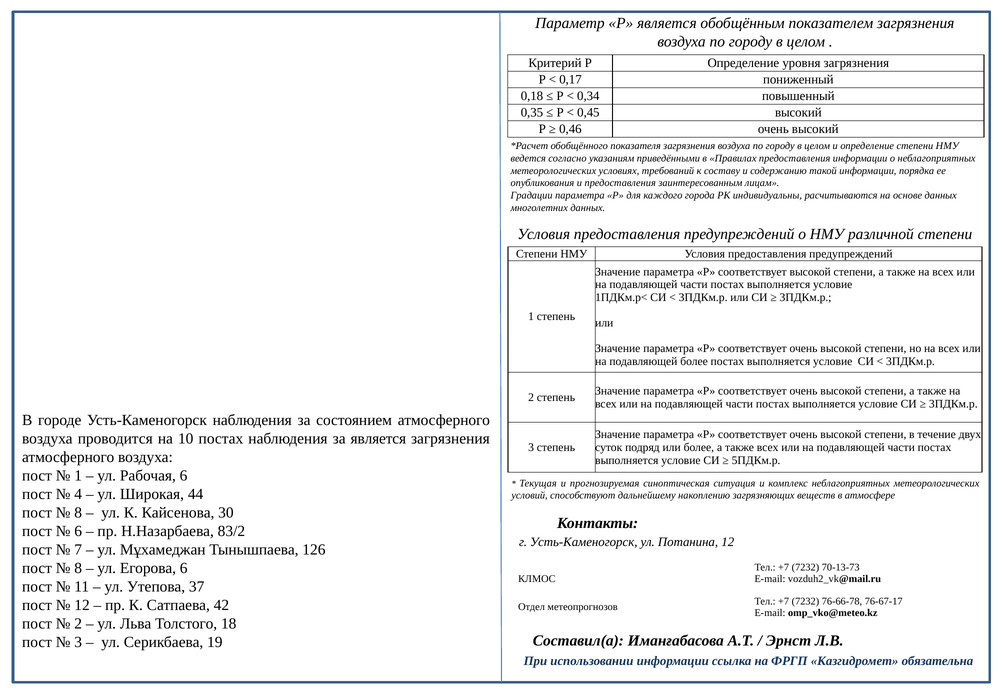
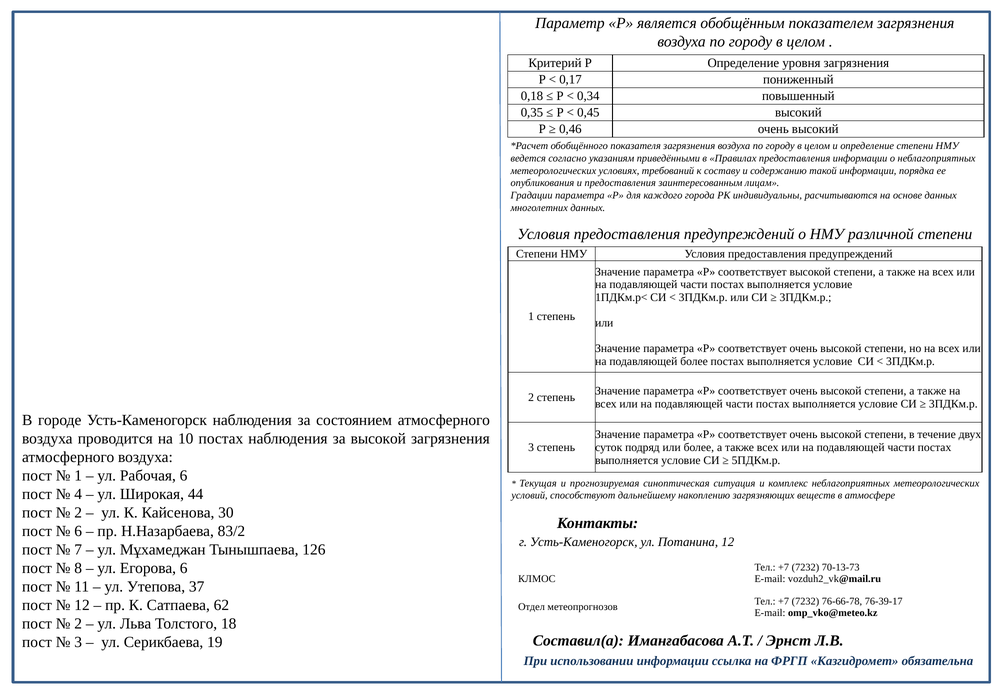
за является: является -> высокой (378, 439)
8: 8 -> 2 (78, 513)
76-67-17: 76-67-17 -> 76-39-17 (884, 602)
42: 42 -> 62 (221, 606)
